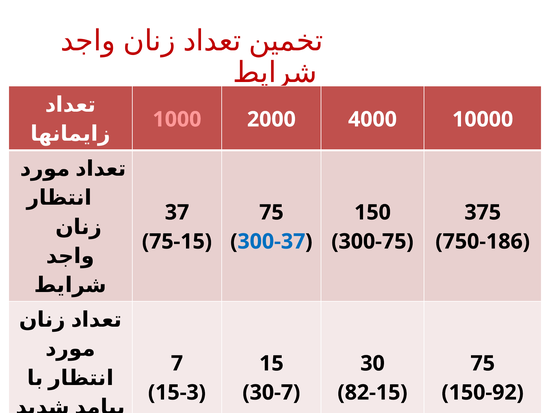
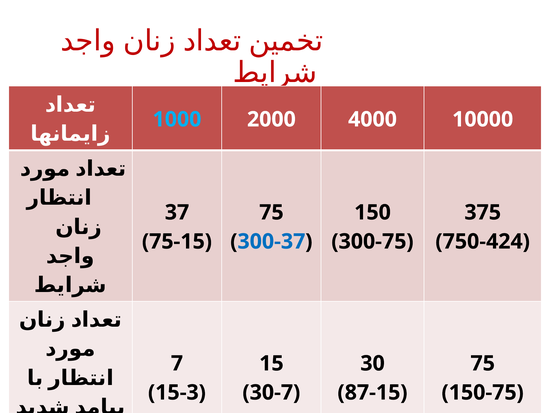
1000 colour: pink -> light blue (177, 119)
750-186: 750-186 -> 750-424 (483, 241)
82-15: 82-15 -> 87-15 (373, 392)
150-92: 150-92 -> 150-75 (483, 392)
